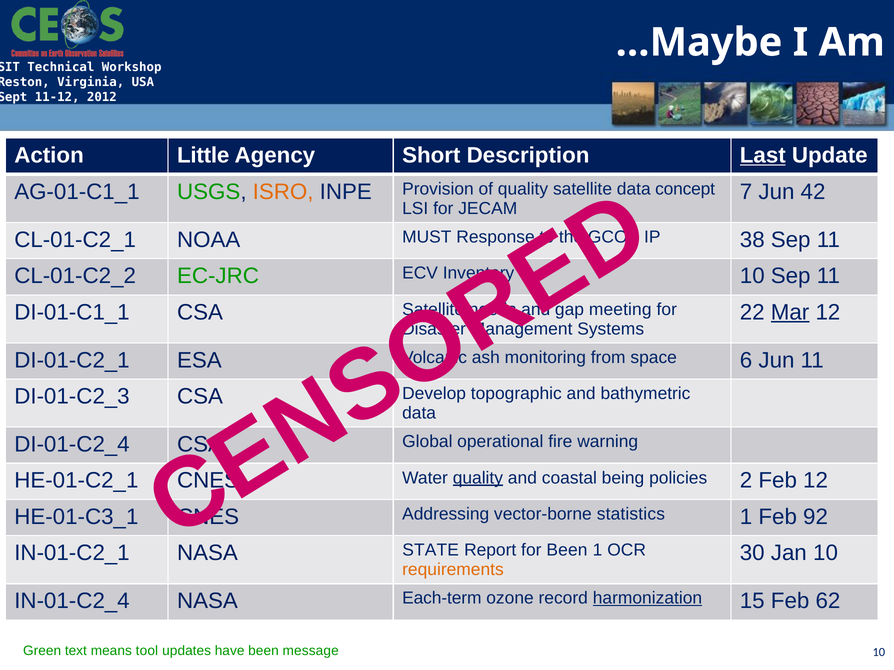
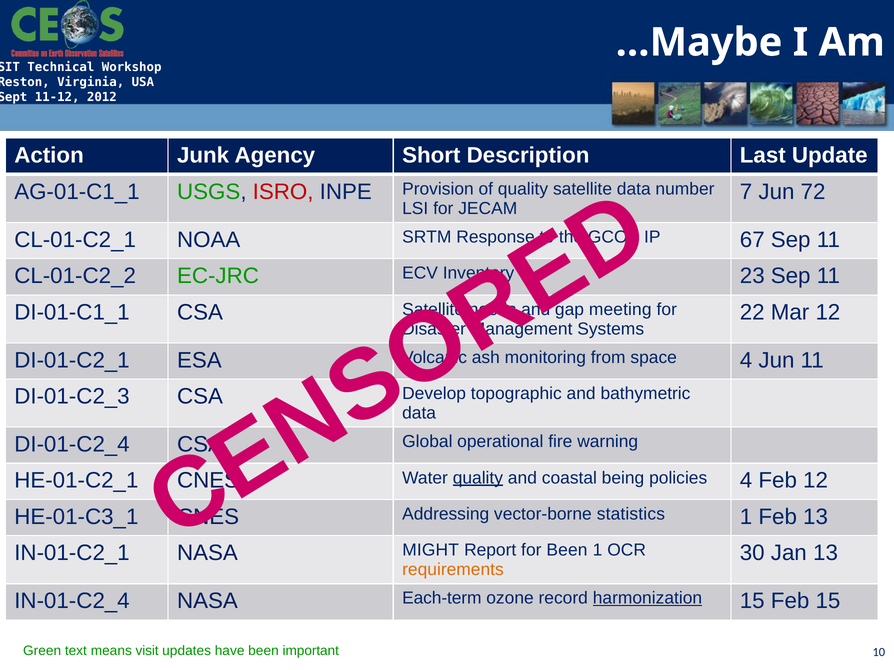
Little: Little -> Junk (203, 156)
Last underline: present -> none (763, 156)
ISRO colour: orange -> red (283, 192)
concept: concept -> number (685, 189)
42: 42 -> 72 (813, 192)
MUST: MUST -> SRTM (427, 237)
38: 38 -> 67 (752, 240)
10: 10 -> 23 (752, 276)
Mar underline: present -> none (790, 312)
space 6: 6 -> 4 (746, 360)
policies 2: 2 -> 4 (746, 481)
Feb 92: 92 -> 13 (816, 517)
STATE: STATE -> MIGHT (431, 551)
Jan 10: 10 -> 13 (826, 553)
Feb 62: 62 -> 15 (828, 602)
tool: tool -> visit (147, 651)
message: message -> important (311, 651)
